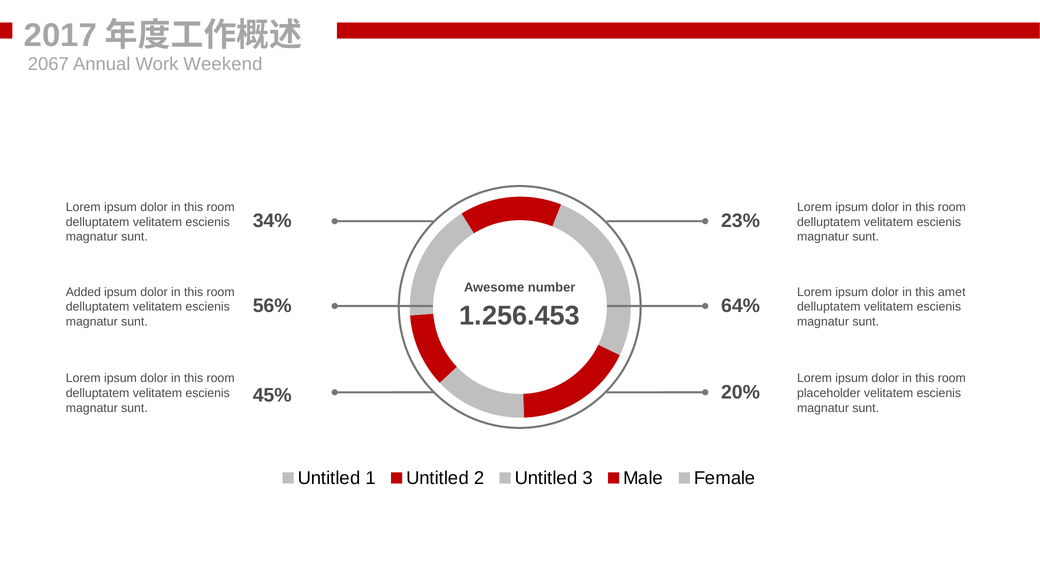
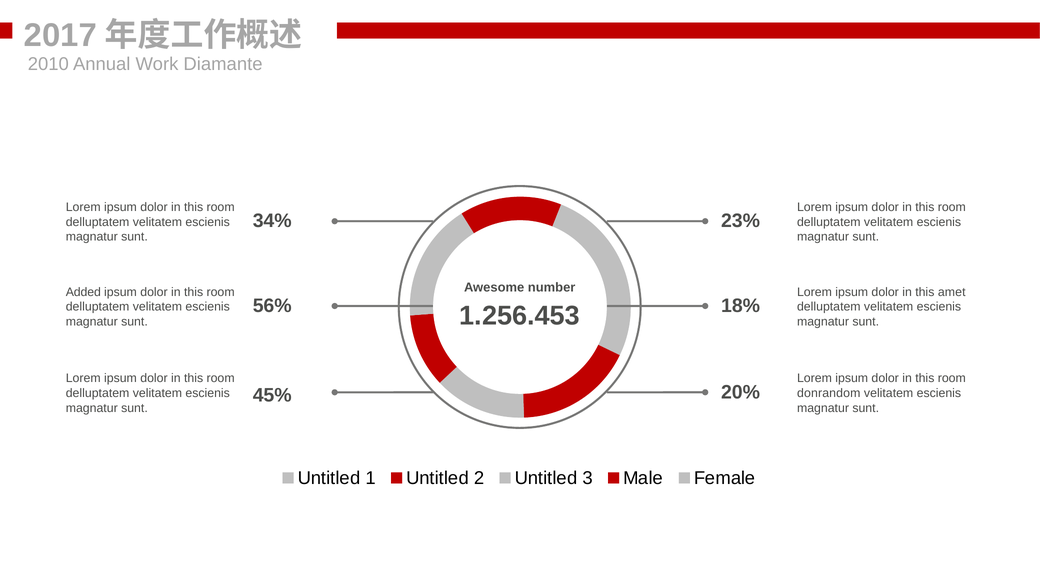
2067: 2067 -> 2010 (48, 64)
Weekend: Weekend -> Diamante (223, 64)
64%: 64% -> 18% (741, 306)
placeholder: placeholder -> donrandom (829, 393)
